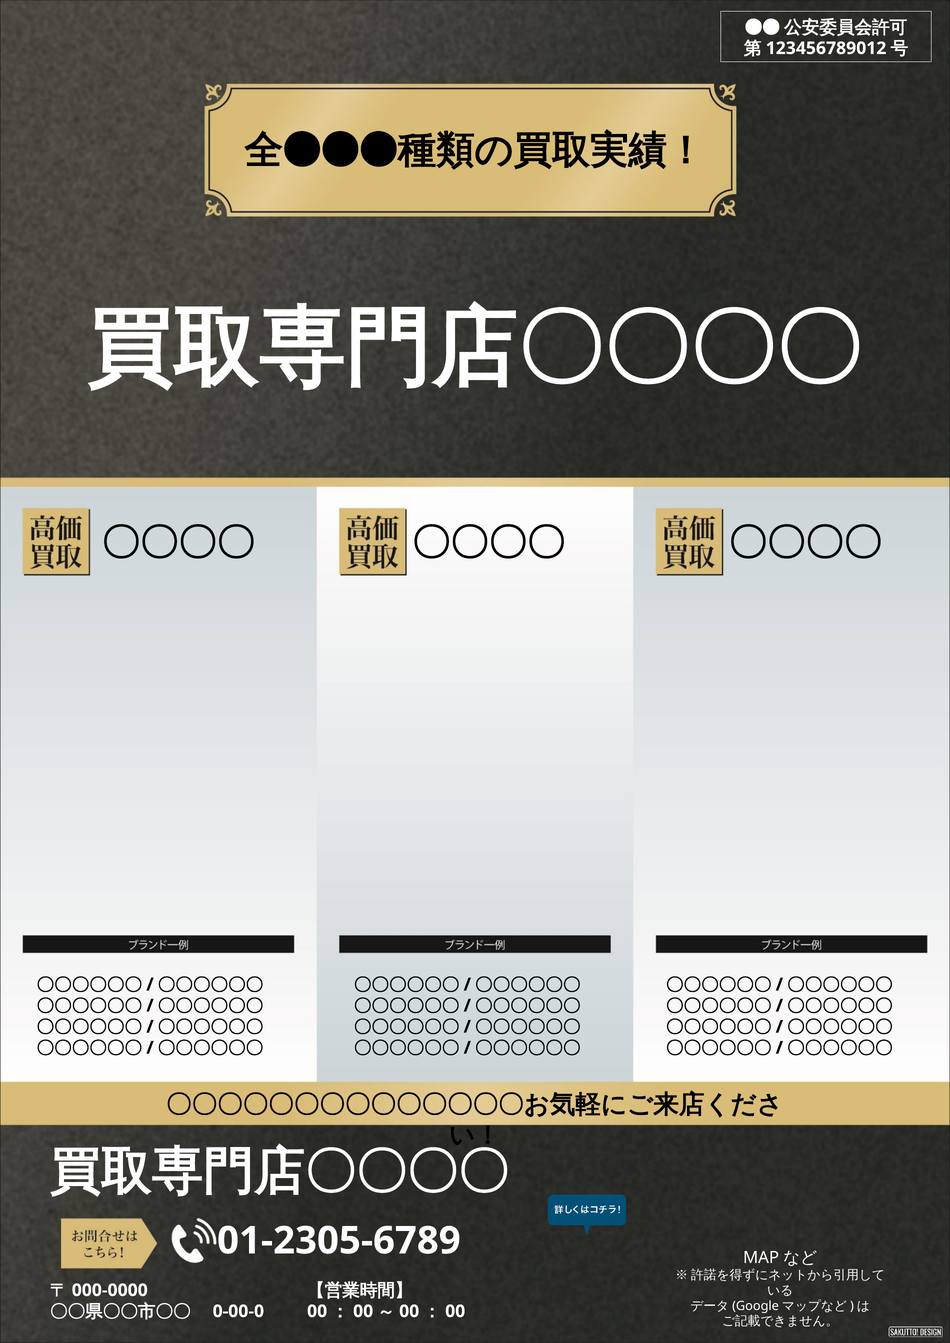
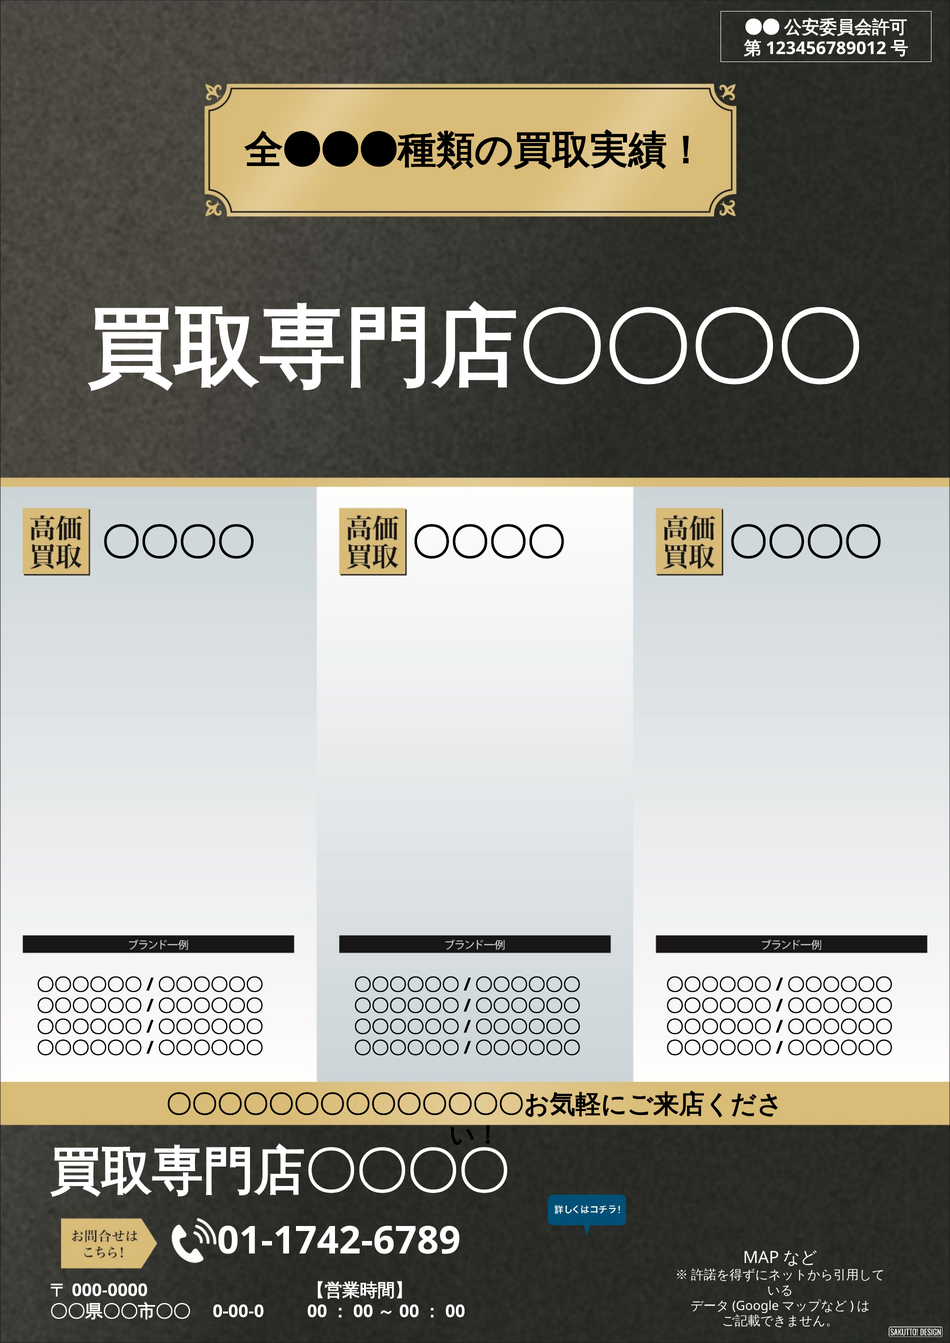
01-2305-6789: 01-2305-6789 -> 01-1742-6789 (339, 1241)
